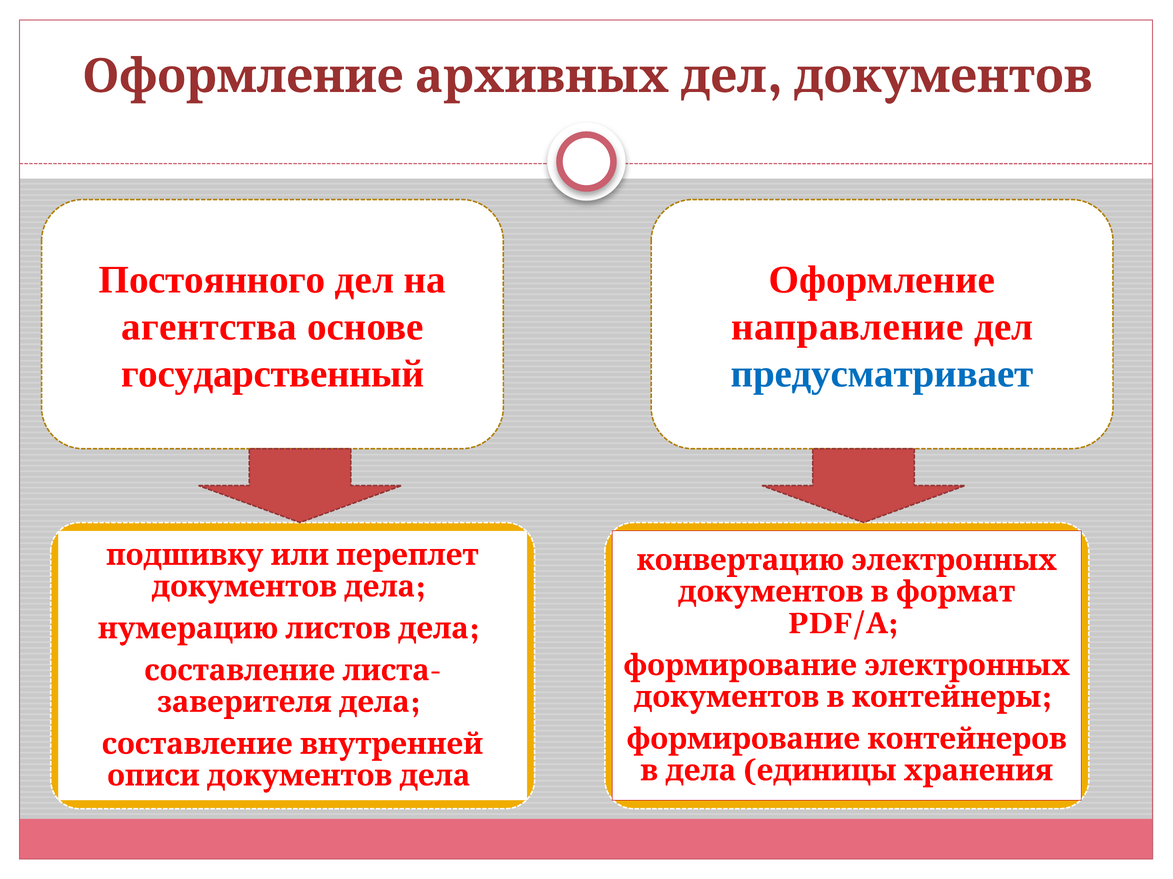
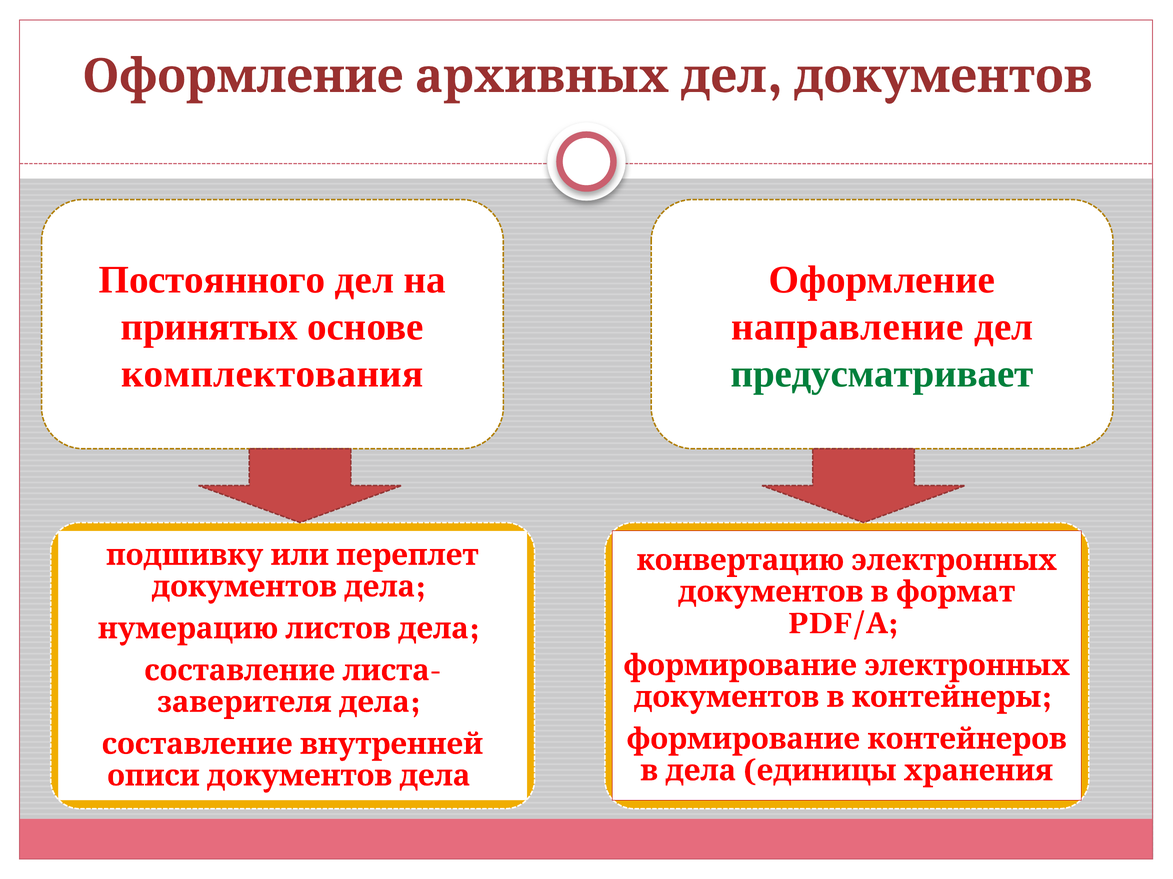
агентства: агентства -> принятых (209, 327)
государственный: государственный -> комплектования (272, 374)
предусматривает colour: blue -> green (882, 374)
